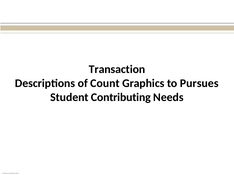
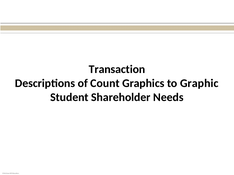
Pursues: Pursues -> Graphic (199, 84)
Contributing: Contributing -> Shareholder (121, 98)
